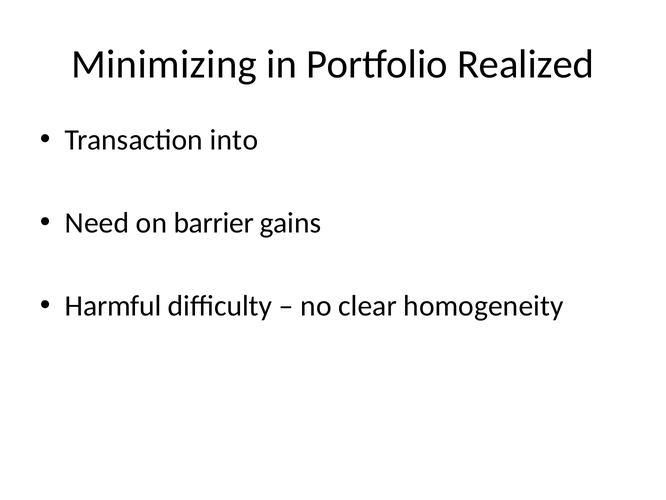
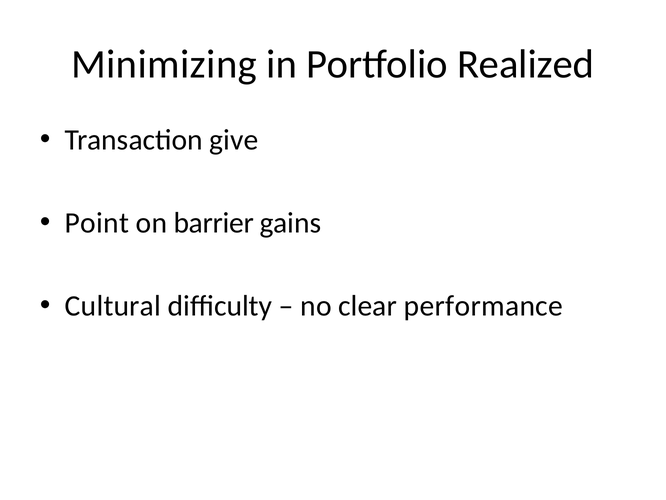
into: into -> give (234, 140)
Need: Need -> Point (97, 223)
Harmful: Harmful -> Cultural (113, 306)
homogeneity: homogeneity -> performance (483, 306)
